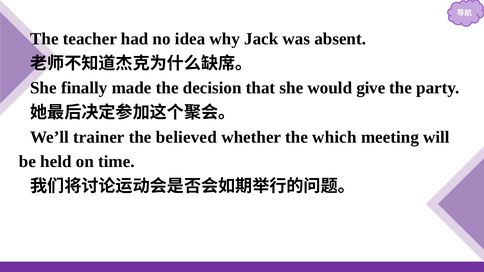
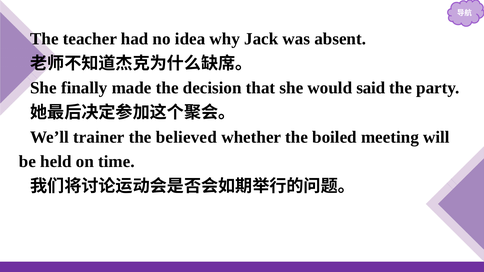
give: give -> said (371, 88)
which: which -> boiled (334, 137)
